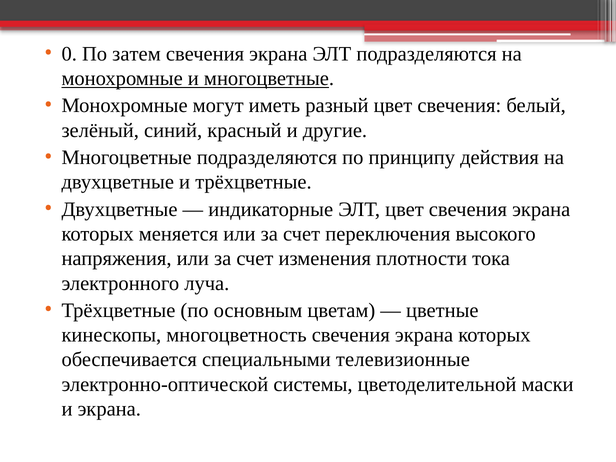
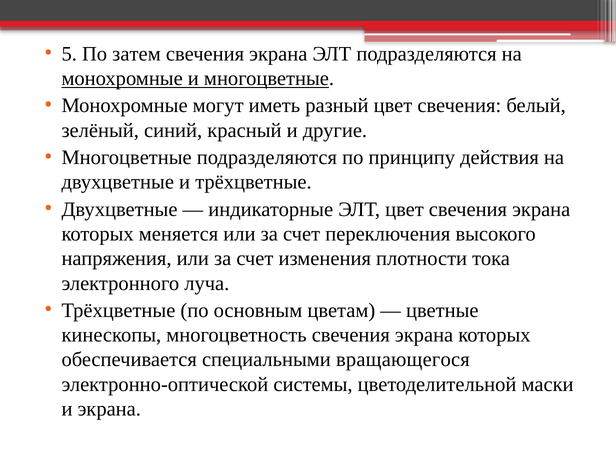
0: 0 -> 5 (69, 54)
телевизионные: телевизионные -> вращающегося (403, 360)
